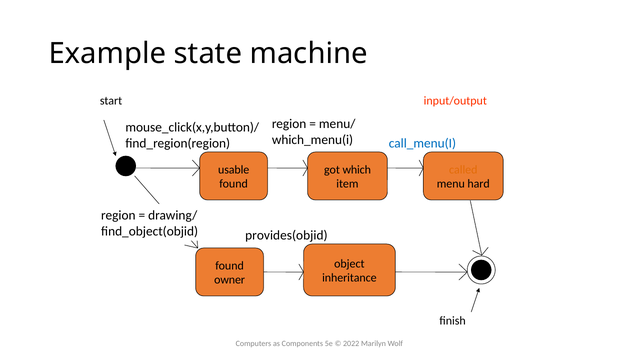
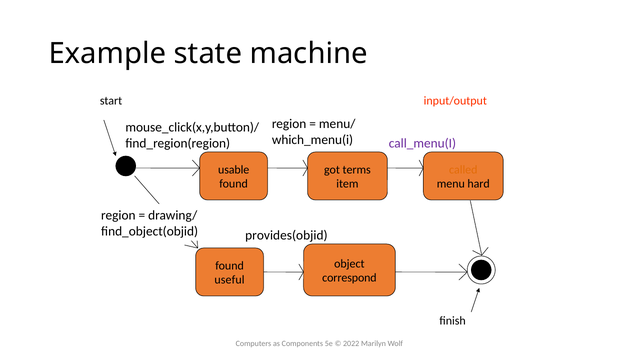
call_menu(I colour: blue -> purple (422, 143)
which: which -> terms (357, 169)
inheritance: inheritance -> correspond (349, 278)
owner: owner -> useful (229, 280)
